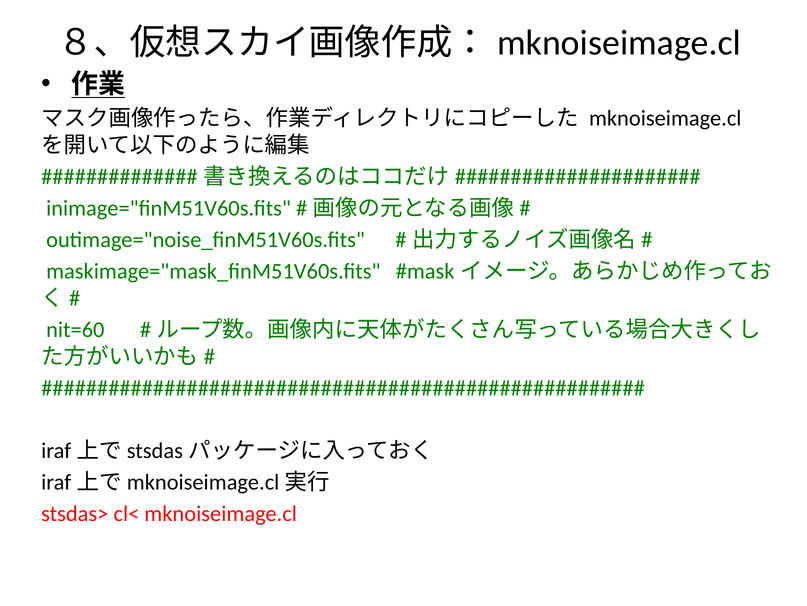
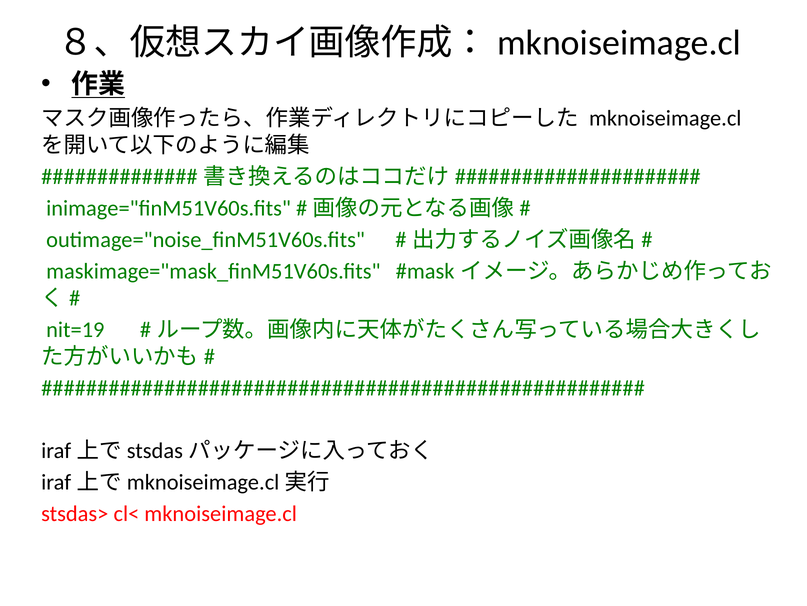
nit=60: nit=60 -> nit=19 (75, 329)
